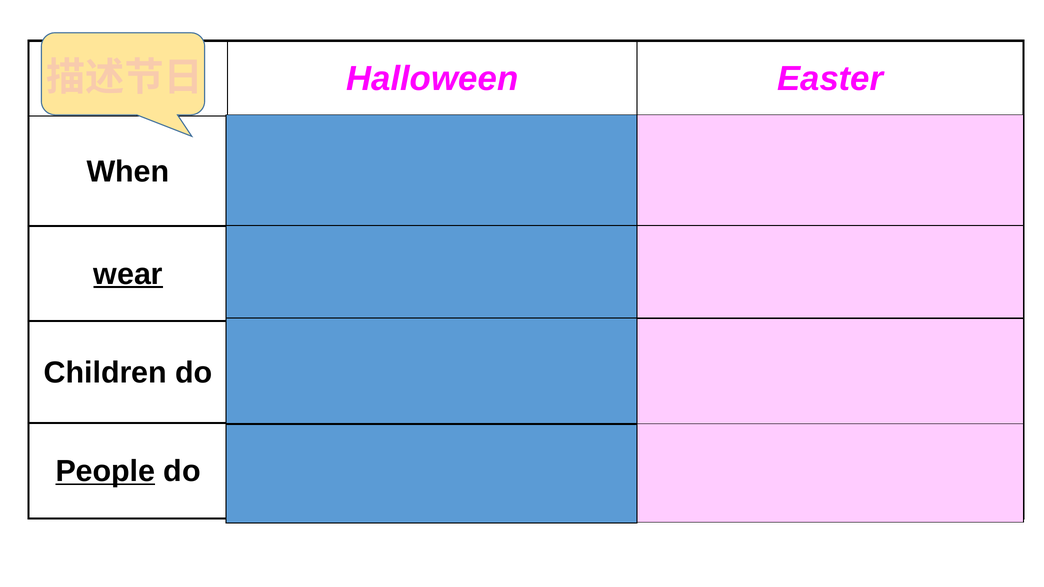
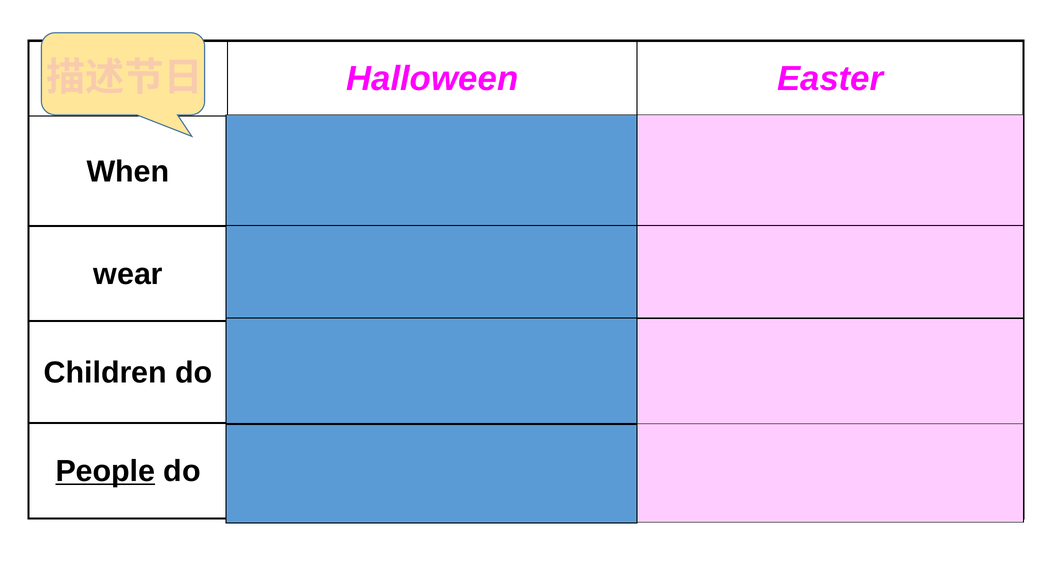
wear underline: present -> none (128, 274)
